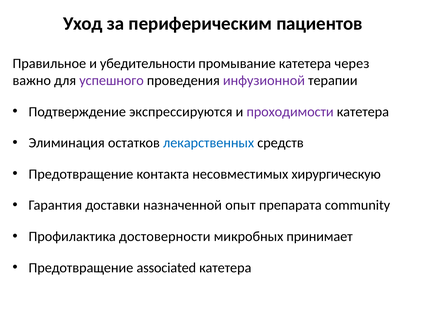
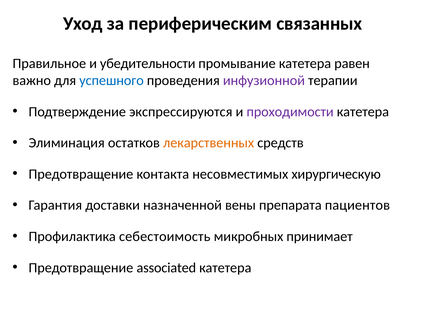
пациентов: пациентов -> связанных (319, 24)
через: через -> равен (352, 64)
успешного colour: purple -> blue (111, 81)
лекарственных colour: blue -> orange (209, 143)
опыт: опыт -> вены (240, 206)
community: community -> пациентов (357, 206)
достоверности: достоверности -> себестоимость (165, 237)
